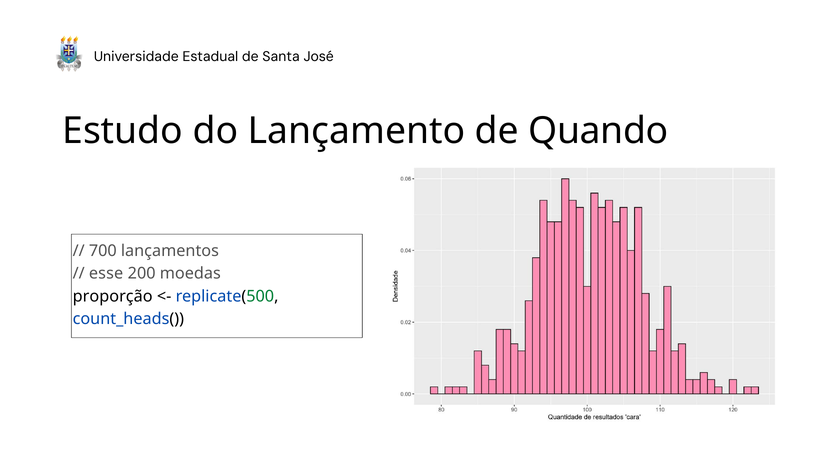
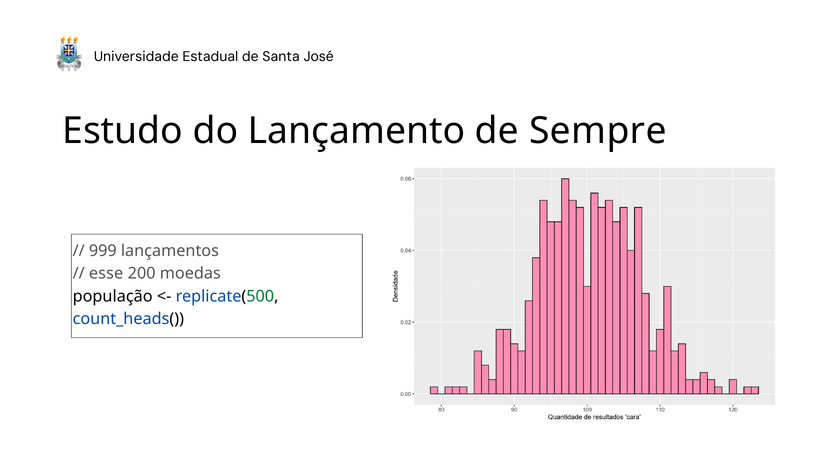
Quando: Quando -> Sempre (598, 131)
700: 700 -> 999 (103, 251)
proporção: proporção -> população (113, 297)
